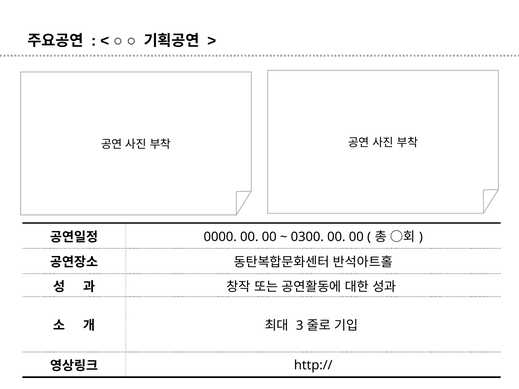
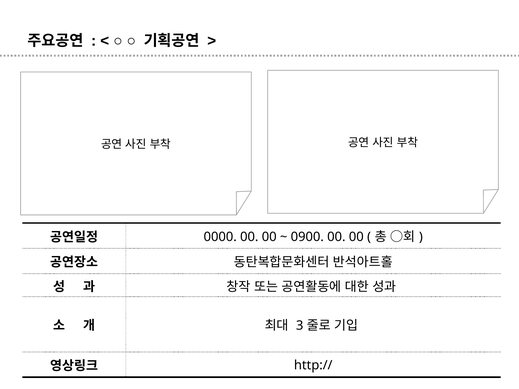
0300: 0300 -> 0900 (307, 237)
